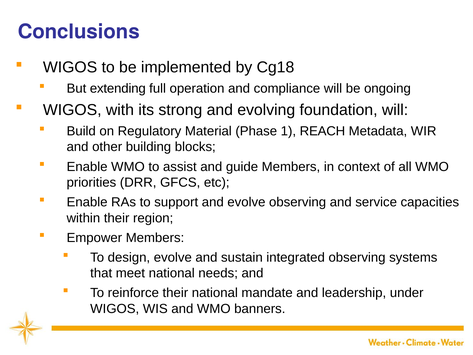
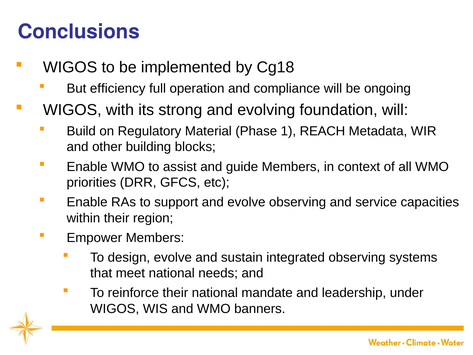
extending: extending -> efficiency (118, 88)
